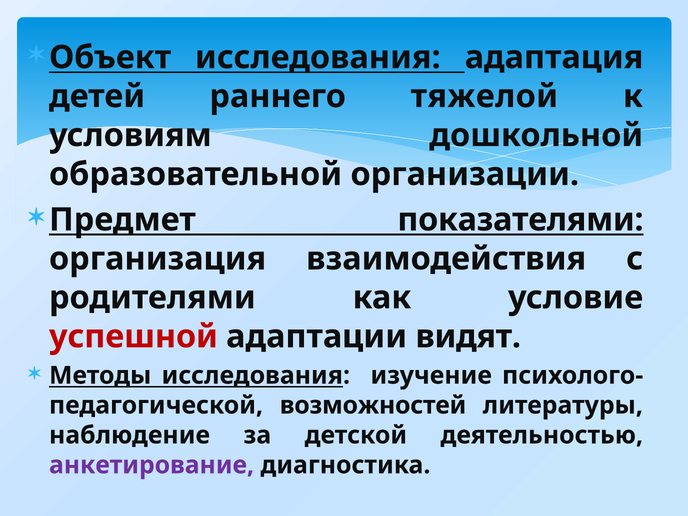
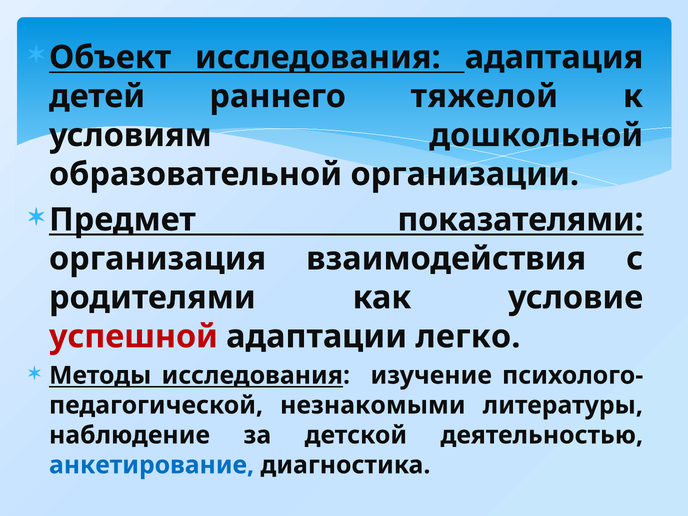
видят: видят -> легко (468, 337)
возможностей: возможностей -> незнакомыми (373, 405)
анкетирование colour: purple -> blue (152, 465)
